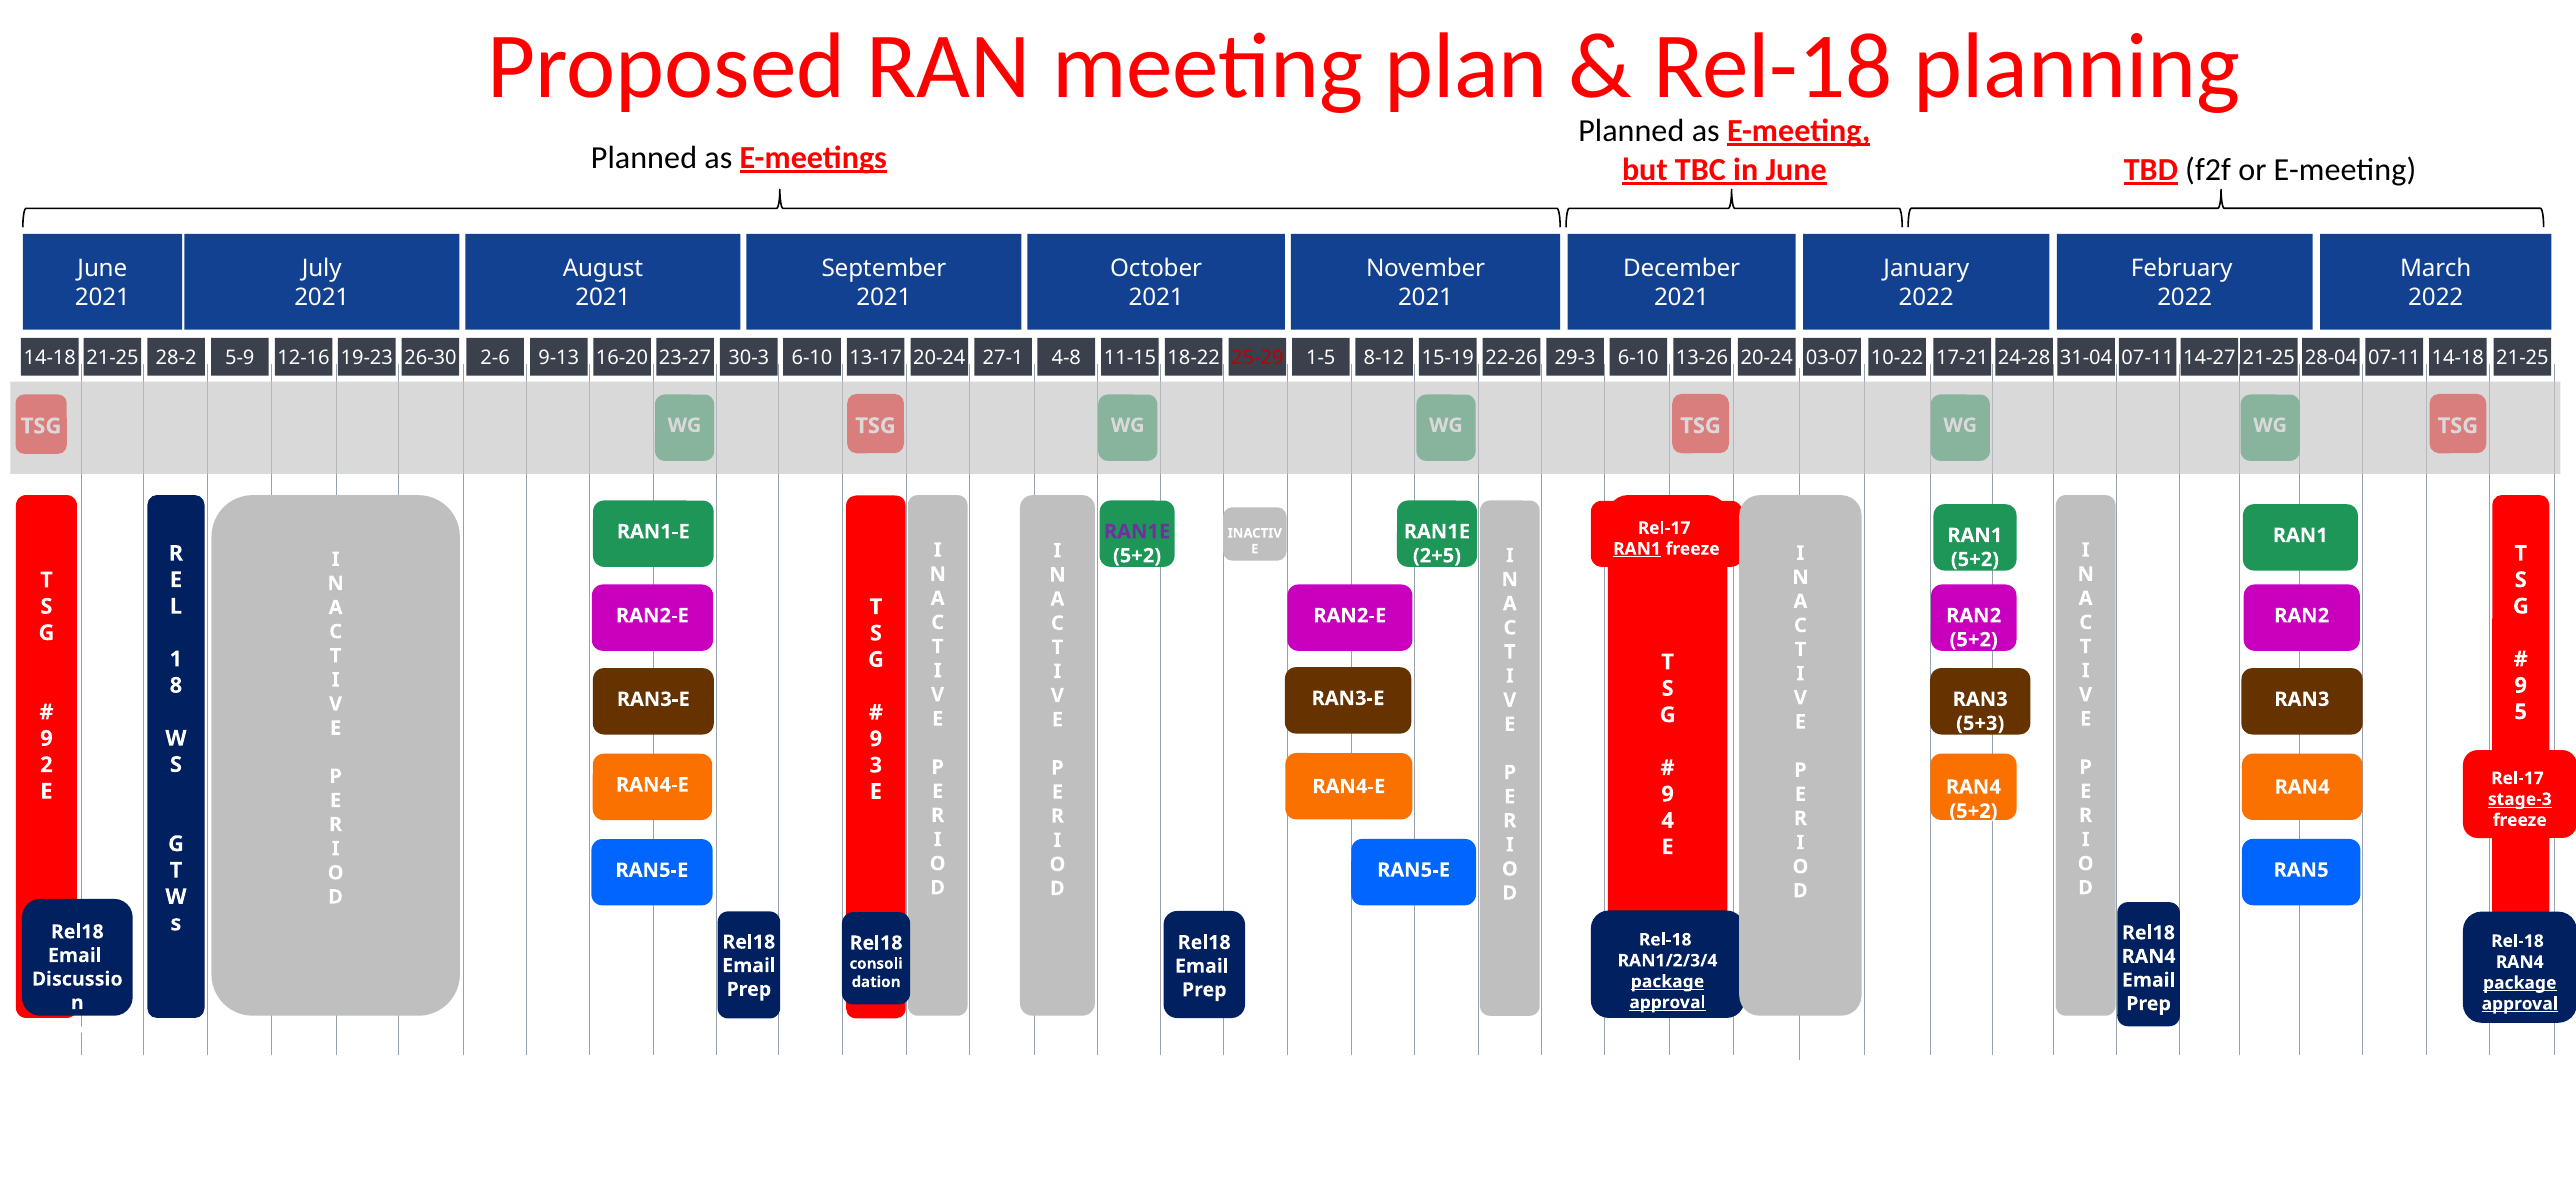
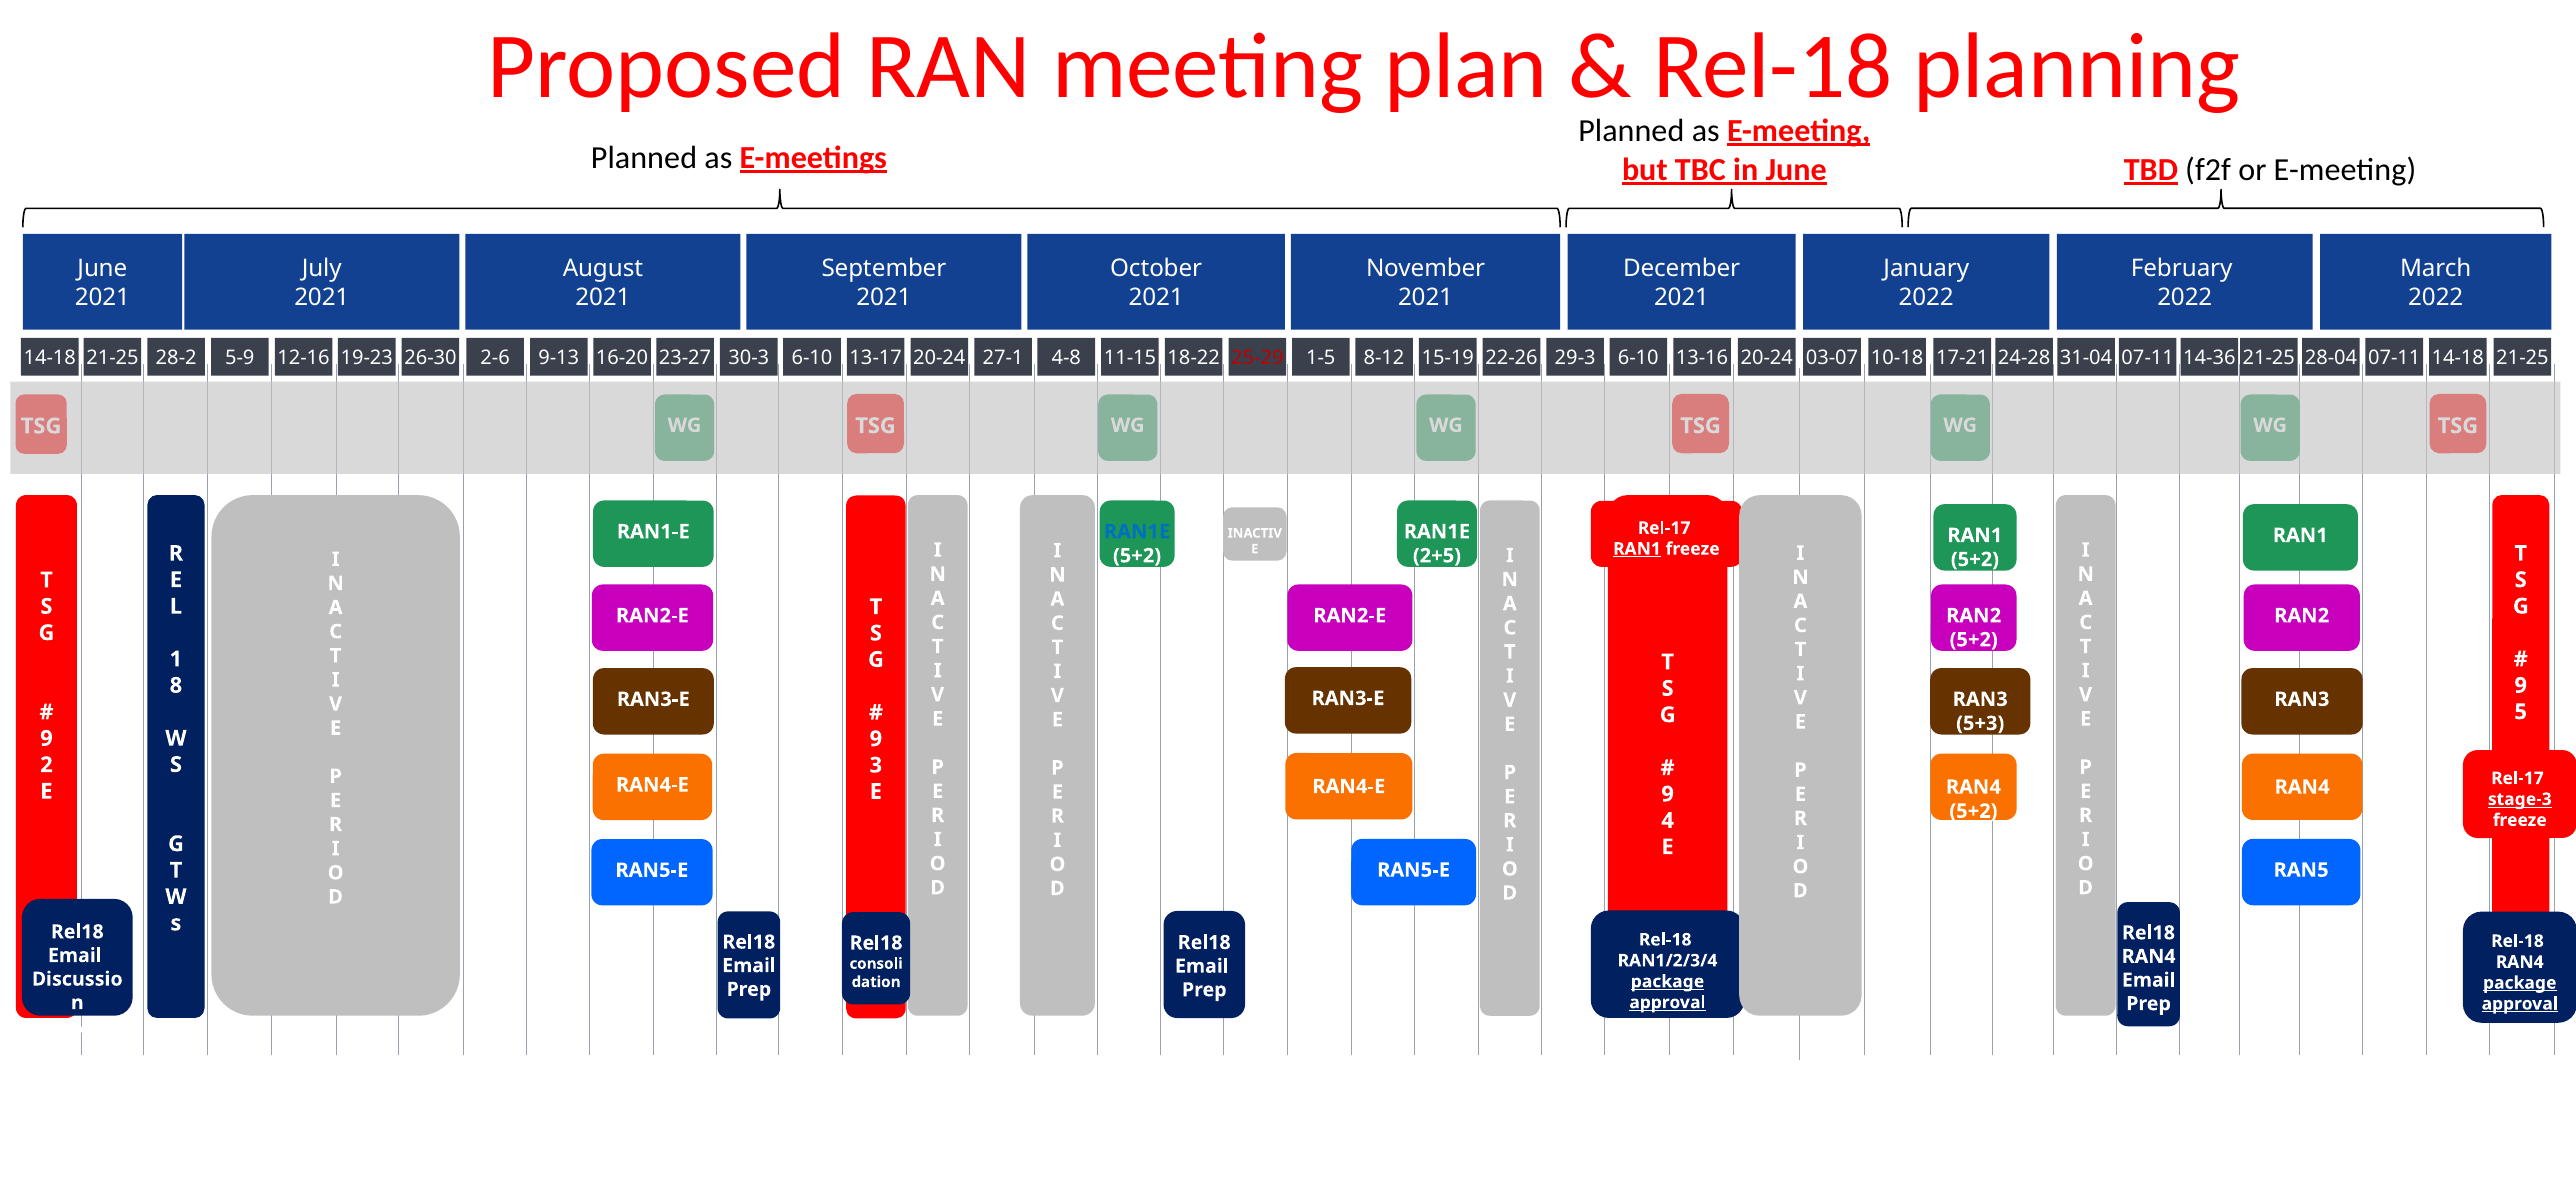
13-26: 13-26 -> 13-16 (1702, 358)
10-22: 10-22 -> 10-18 (1897, 358)
14-27: 14-27 -> 14-36 (2209, 358)
RAN1E colour: purple -> blue (1137, 532)
